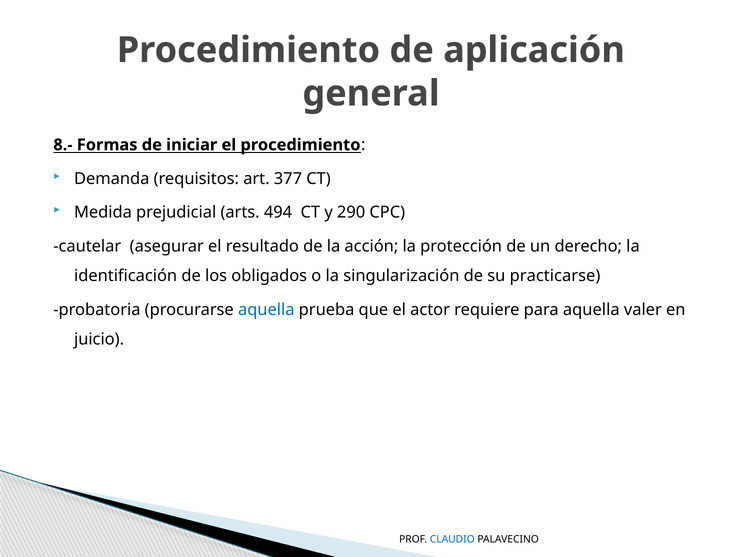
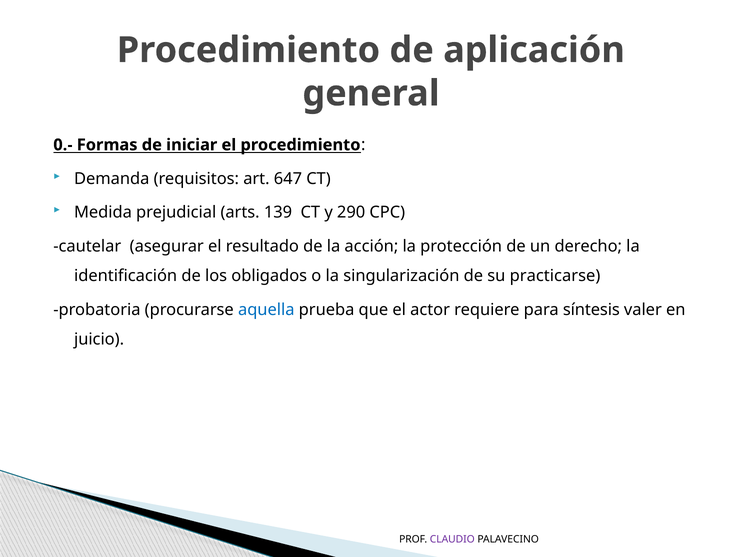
8.-: 8.- -> 0.- (63, 145)
377: 377 -> 647 (288, 178)
494: 494 -> 139 (278, 212)
para aquella: aquella -> síntesis (591, 309)
CLAUDIO colour: blue -> purple (452, 539)
